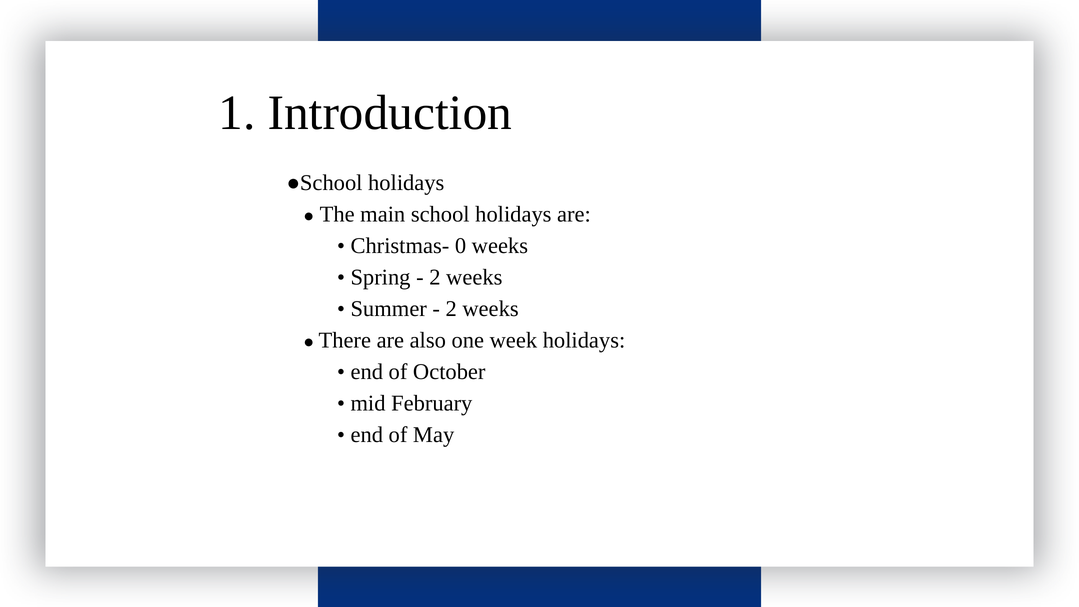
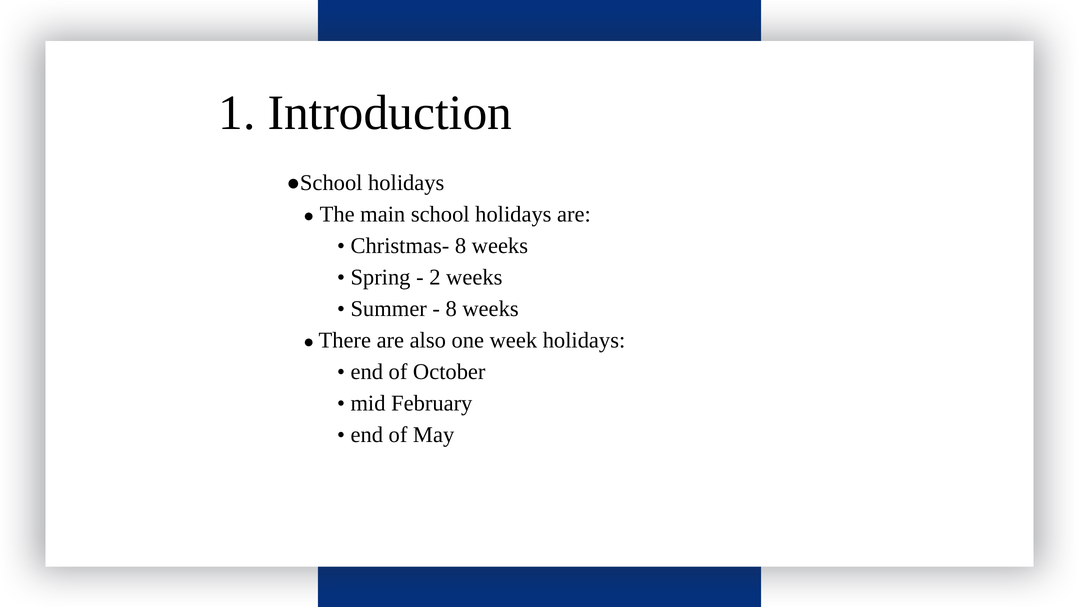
Christmas- 0: 0 -> 8 (461, 246)
2: 2 -> 8 (451, 309)
